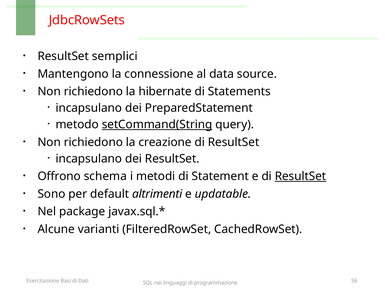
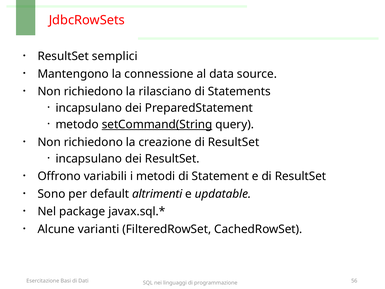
hibernate: hibernate -> rilasciano (165, 91)
schema: schema -> variabili (105, 176)
ResultSet underline: present -> none (300, 176)
